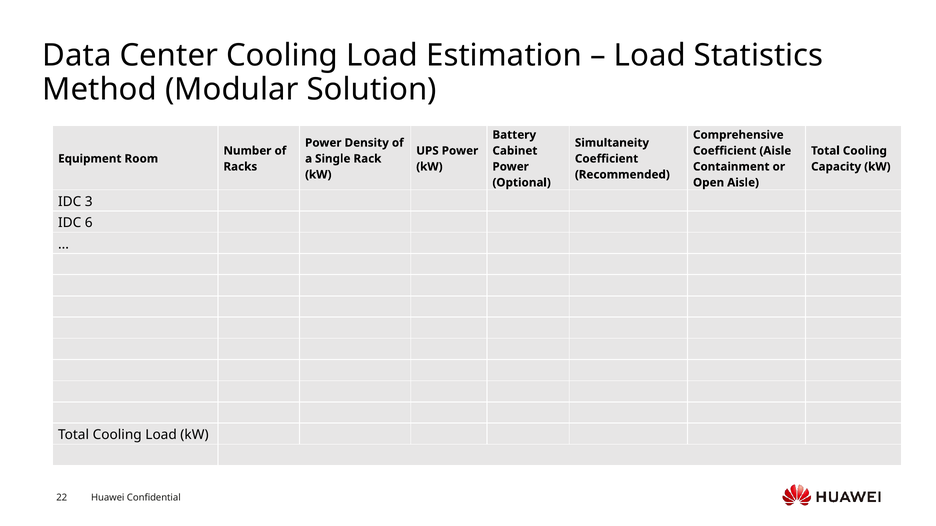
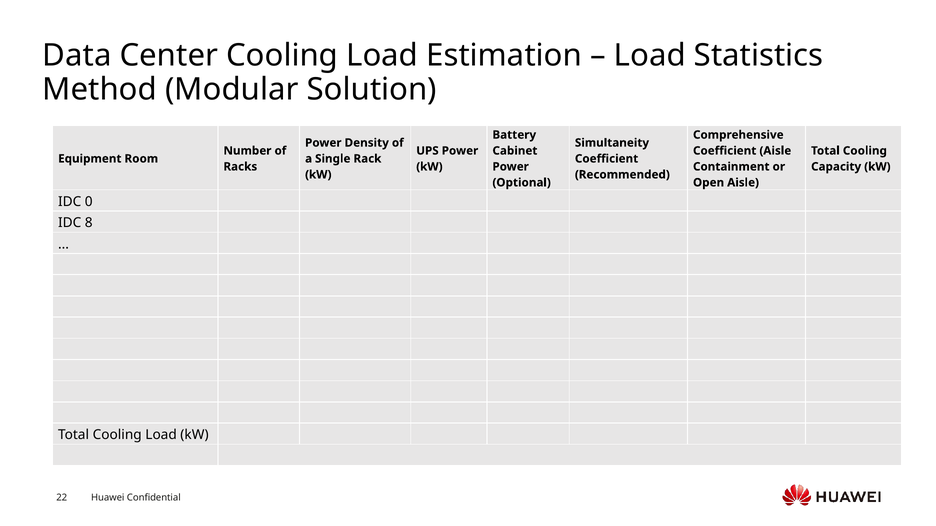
3: 3 -> 0 (89, 202)
6: 6 -> 8 (89, 223)
